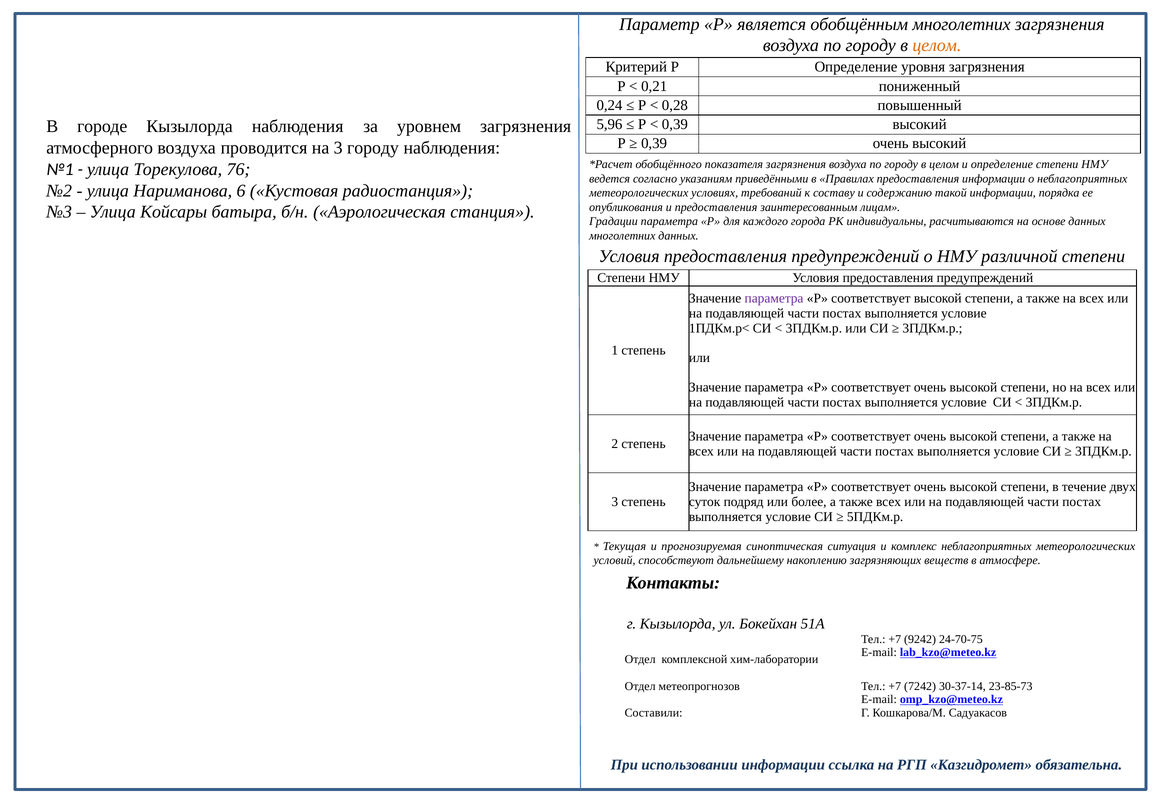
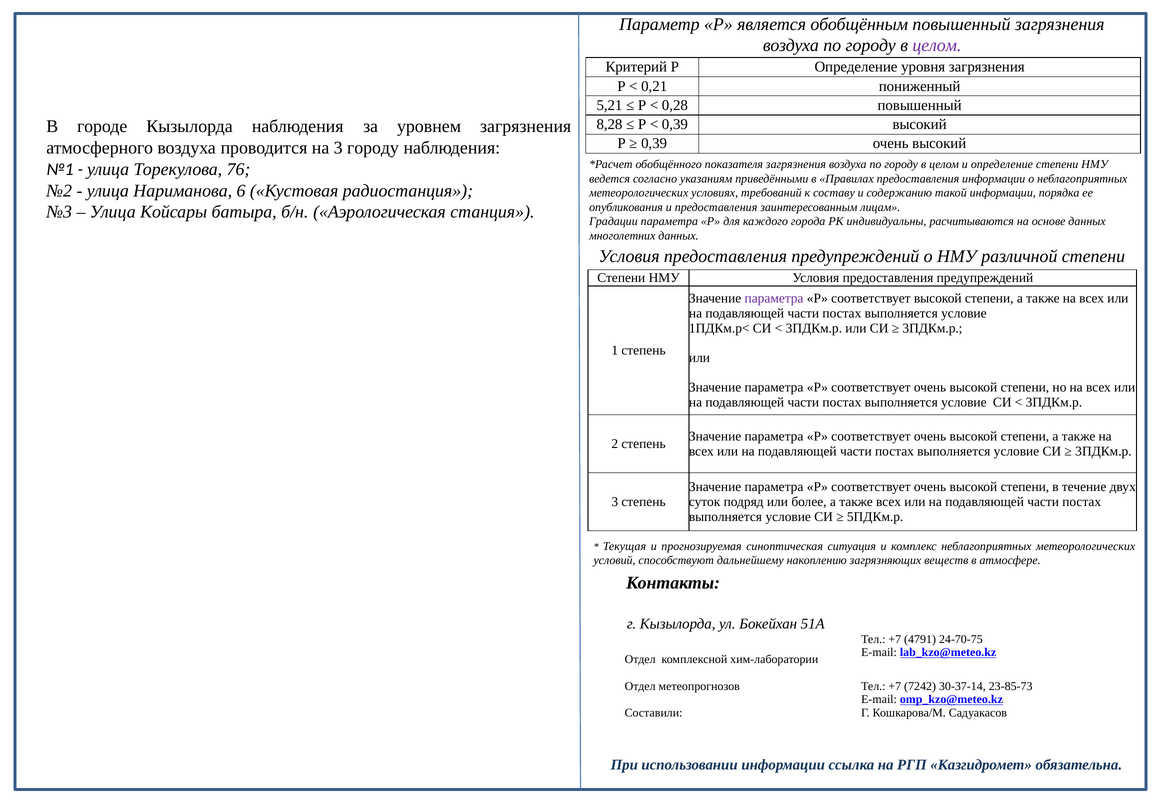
обобщённым многолетних: многолетних -> повышенный (961, 24)
целом colour: orange -> purple (937, 46)
0,24: 0,24 -> 5,21 (609, 105)
5,96: 5,96 -> 8,28 (609, 125)
9242: 9242 -> 4791 (920, 640)
